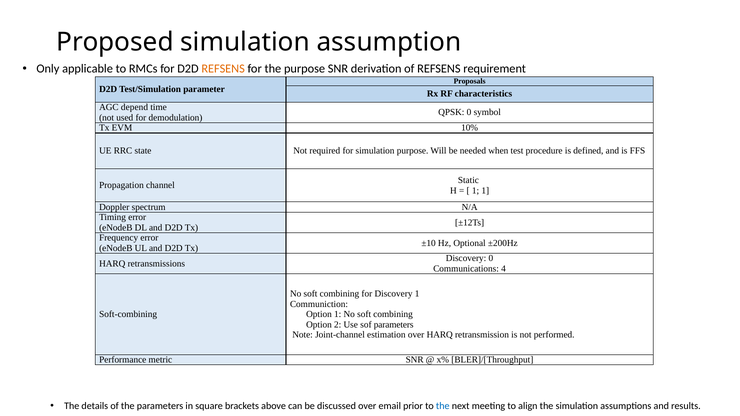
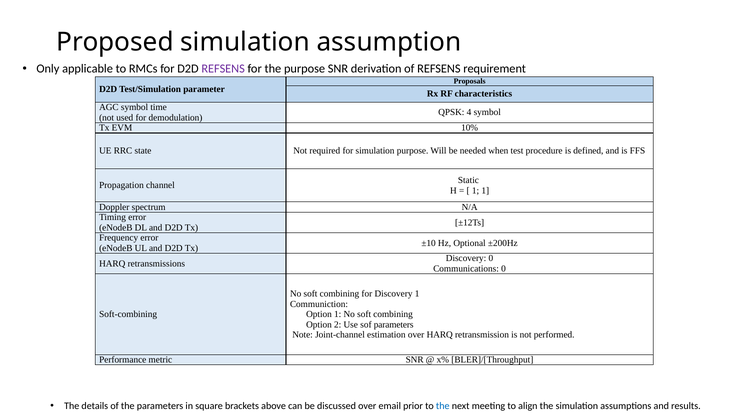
REFSENS colour: orange -> purple (223, 69)
AGC depend: depend -> symbol (135, 107)
QPSK 0: 0 -> 4 (469, 112)
Communications 4: 4 -> 0 (504, 269)
